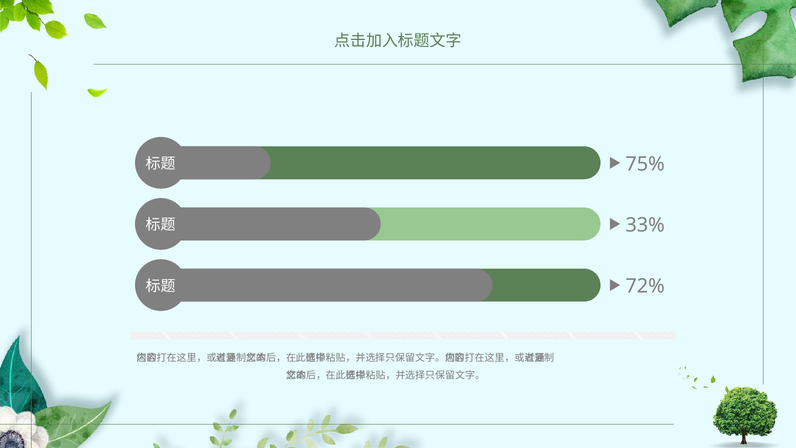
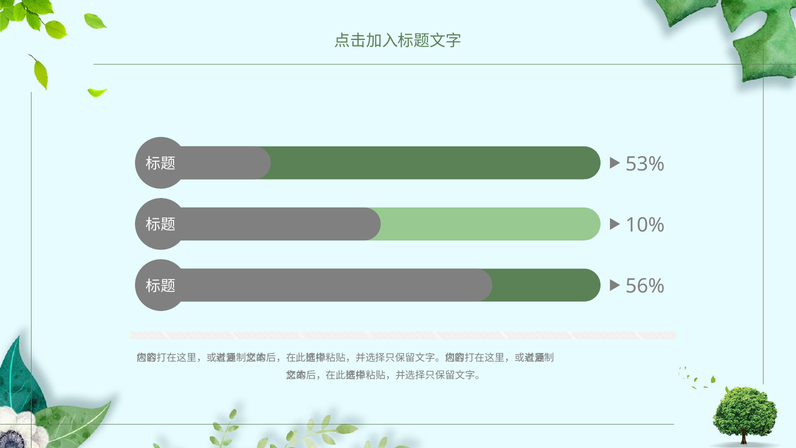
75%: 75% -> 53% (645, 164)
33%: 33% -> 10% (645, 225)
72%: 72% -> 56% (645, 286)
